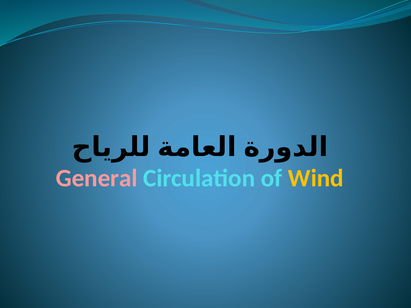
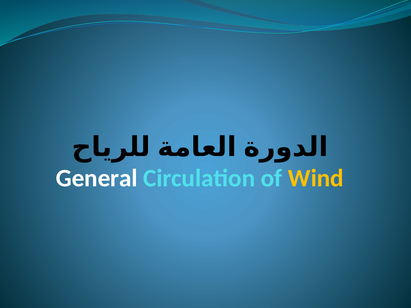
General colour: pink -> white (97, 178)
